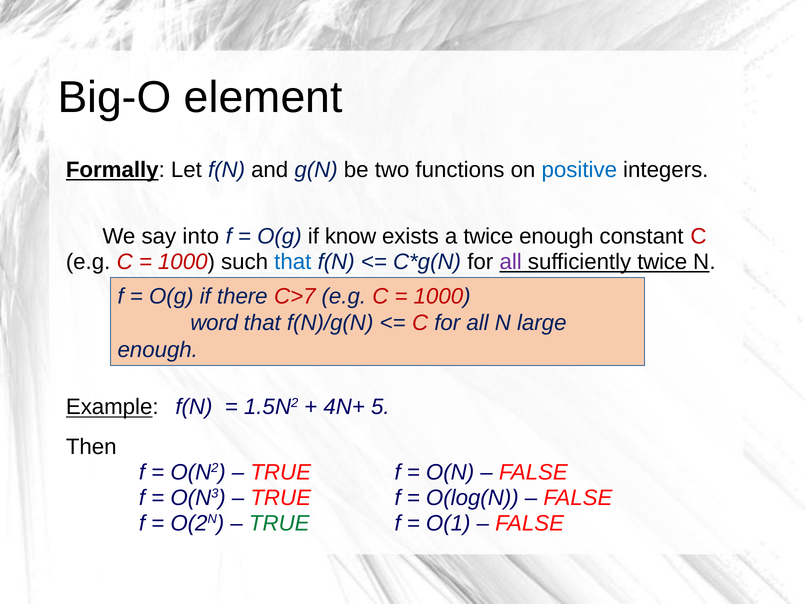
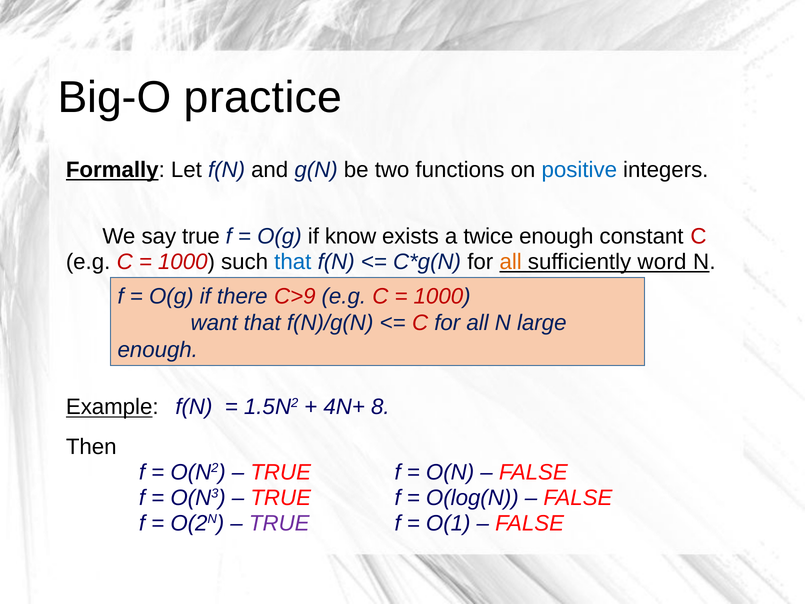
element: element -> practice (263, 97)
say into: into -> true (201, 236)
all colour: purple -> orange (511, 262)
sufficiently twice: twice -> word (662, 262)
C>7: C>7 -> C>9 (295, 296)
word: word -> want (214, 323)
5: 5 -> 8 (380, 407)
TRUE colour: green -> purple (279, 523)
